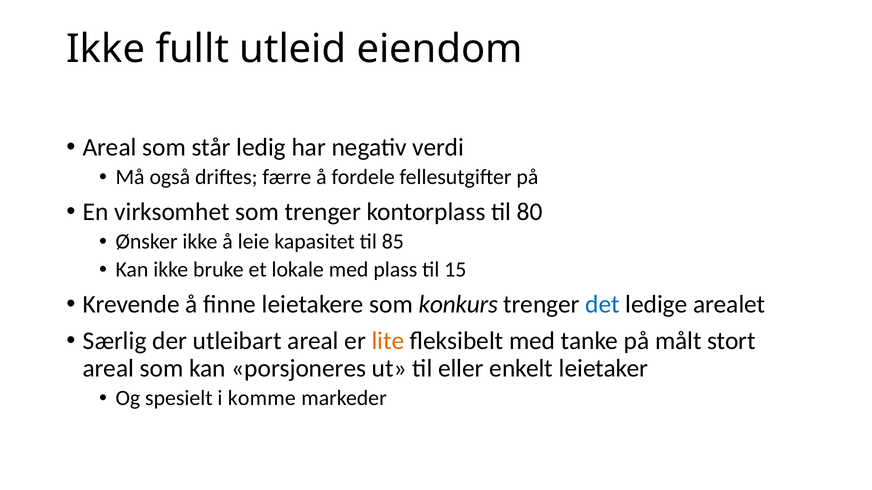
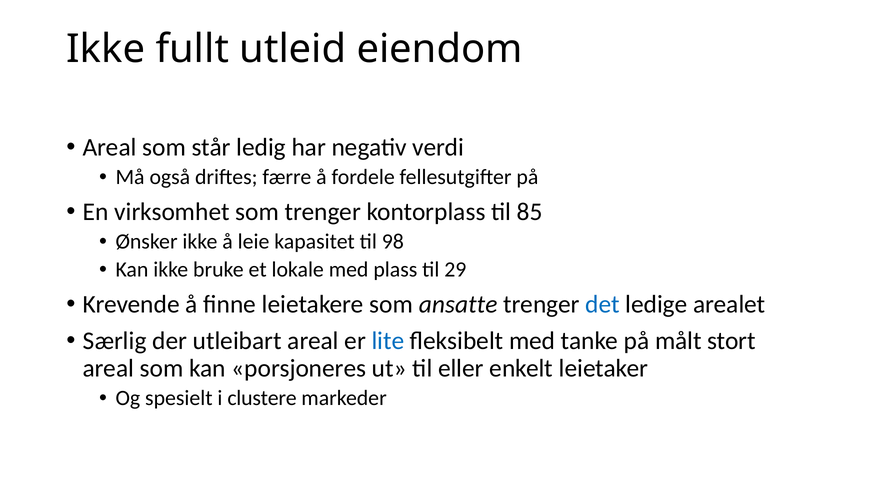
80: 80 -> 85 (530, 212)
85: 85 -> 98 (393, 242)
15: 15 -> 29 (455, 270)
konkurs: konkurs -> ansatte (458, 305)
lite colour: orange -> blue (388, 341)
komme: komme -> clustere (262, 399)
